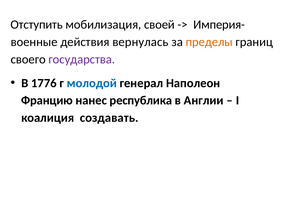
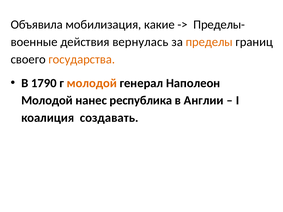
Отступить: Отступить -> Объявила (37, 25)
своей: своей -> какие (159, 25)
Империя-: Империя- -> Пределы- (219, 25)
государства colour: purple -> orange (82, 59)
1776: 1776 -> 1790 (44, 83)
молодой colour: blue -> orange (92, 83)
Францию: Францию -> Молодой (47, 101)
